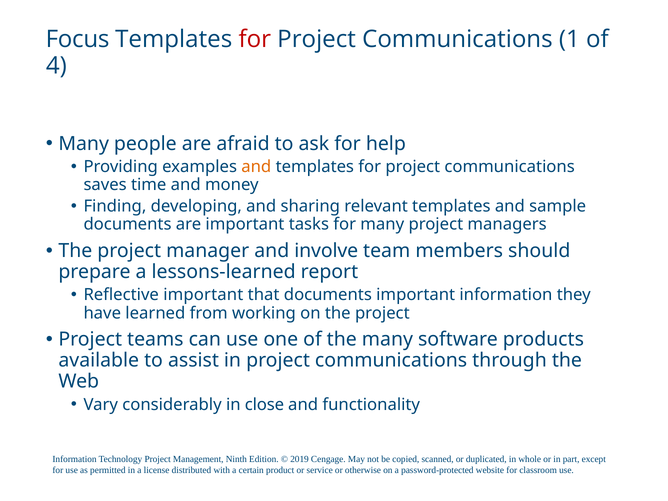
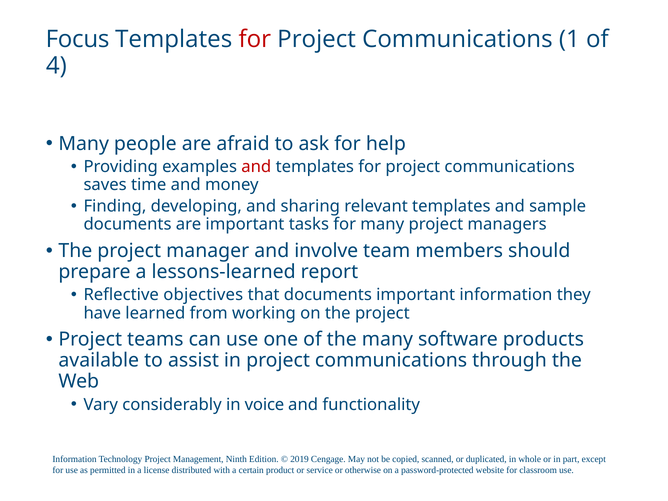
and colour: orange -> red (256, 167)
Reflective important: important -> objectives (203, 295)
close: close -> voice (264, 405)
